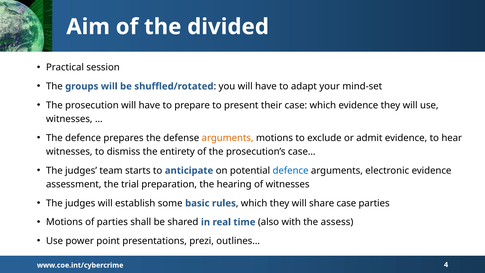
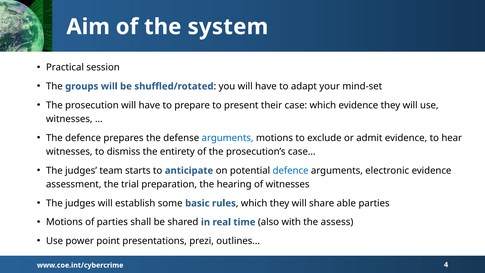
divided: divided -> system (228, 27)
arguments colour: orange -> blue (228, 138)
share case: case -> able (346, 203)
